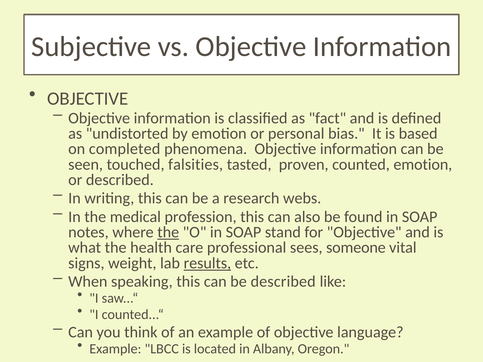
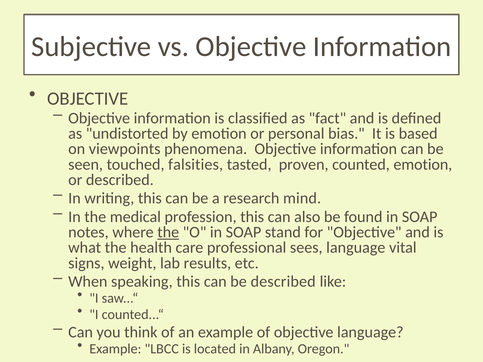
completed: completed -> viewpoints (125, 149)
webs: webs -> mind (302, 198)
sees someone: someone -> language (356, 248)
results underline: present -> none (207, 263)
